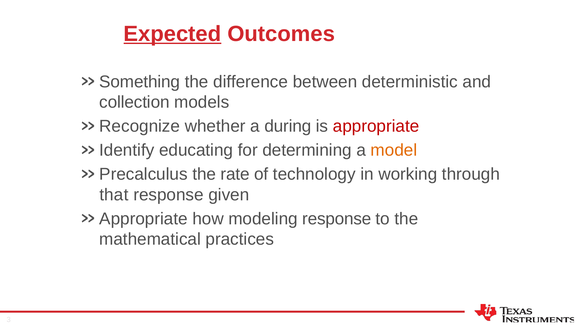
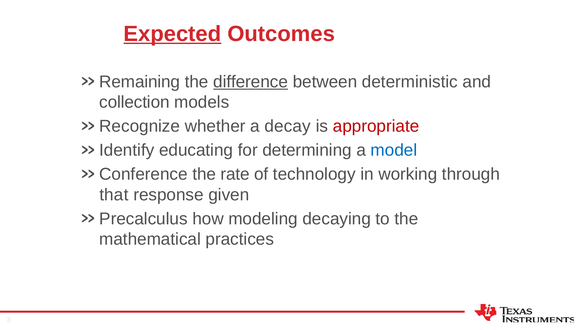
Something: Something -> Remaining (140, 82)
difference underline: none -> present (251, 82)
during: during -> decay (288, 126)
model colour: orange -> blue (394, 150)
Precalculus: Precalculus -> Conference (143, 174)
Appropriate: Appropriate -> Precalculus (143, 219)
modeling response: response -> decaying (337, 219)
